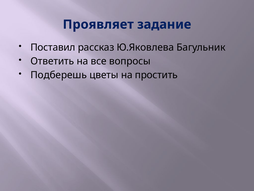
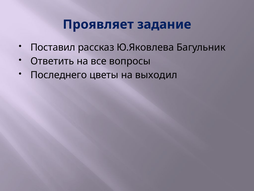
Подберешь: Подберешь -> Последнего (59, 75)
простить: простить -> выходил (156, 75)
